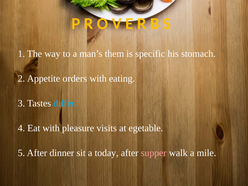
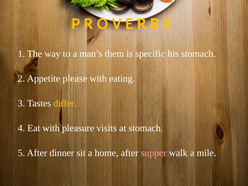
orders: orders -> please (75, 79)
differ colour: light blue -> yellow (65, 103)
at egetable: egetable -> stomach (146, 128)
today: today -> home (107, 153)
